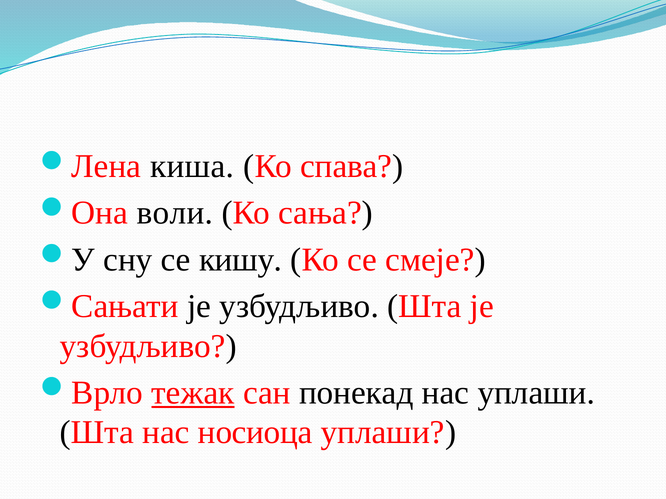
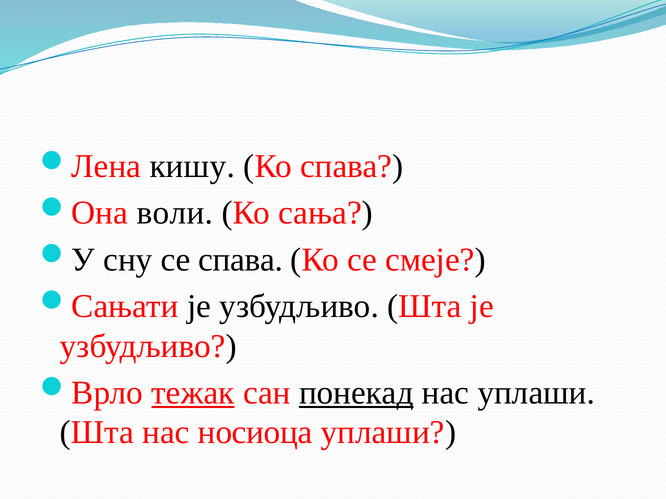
киша: киша -> кишу (192, 167)
се кишу: кишу -> спава (241, 260)
понекад underline: none -> present (356, 393)
